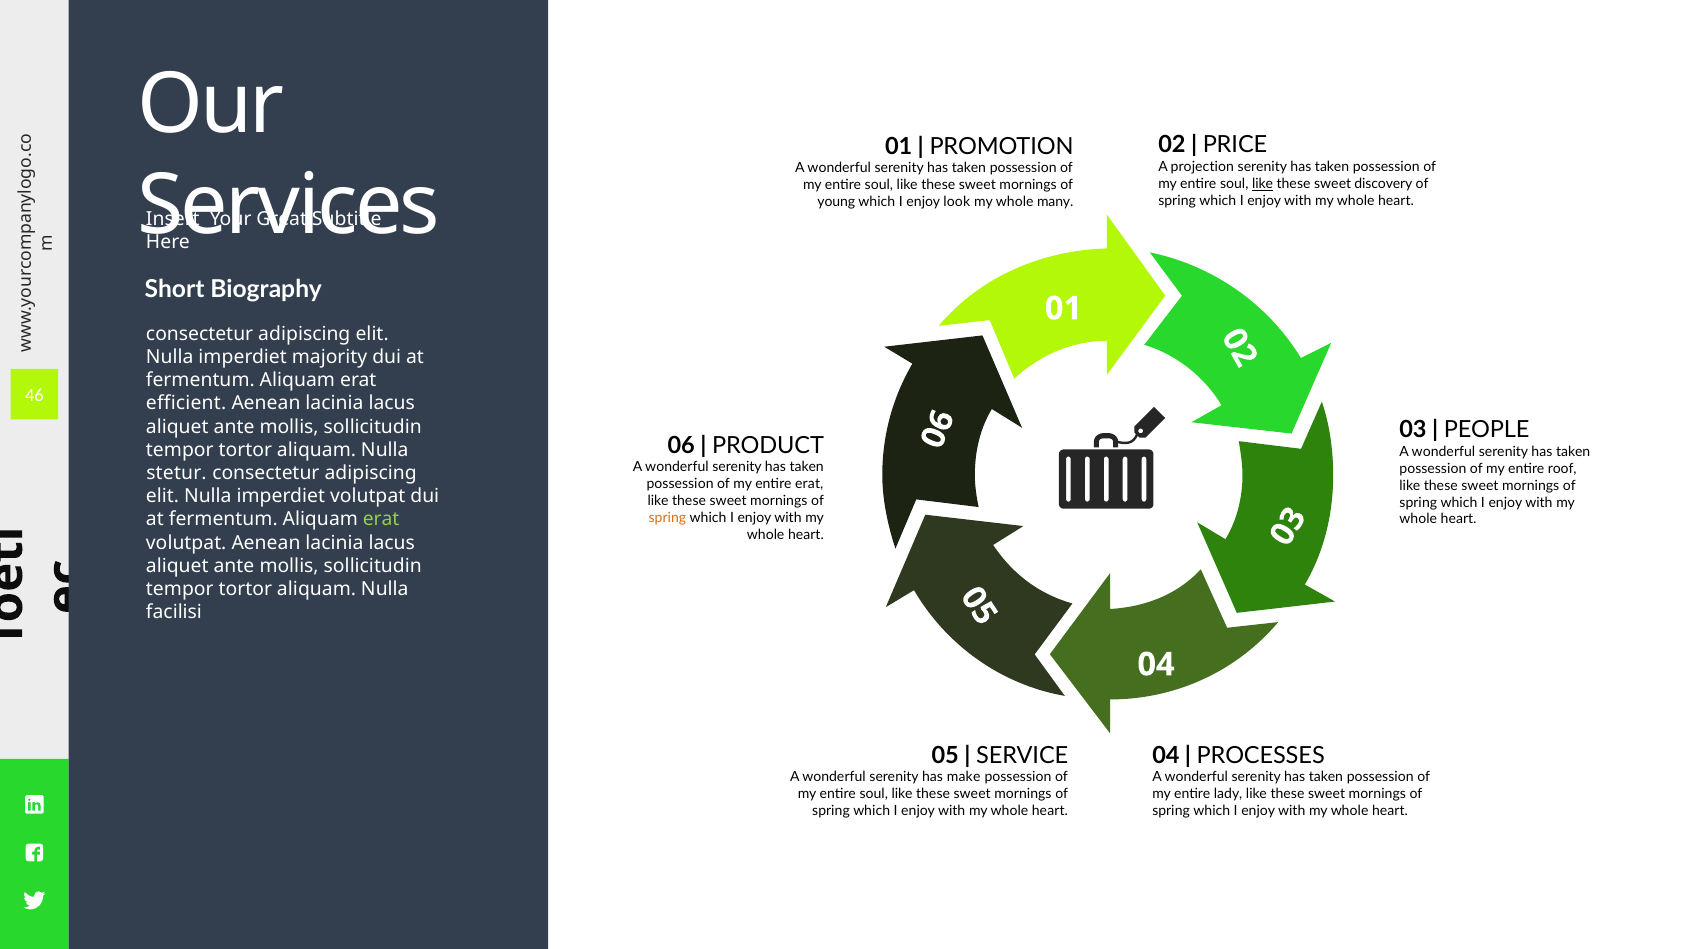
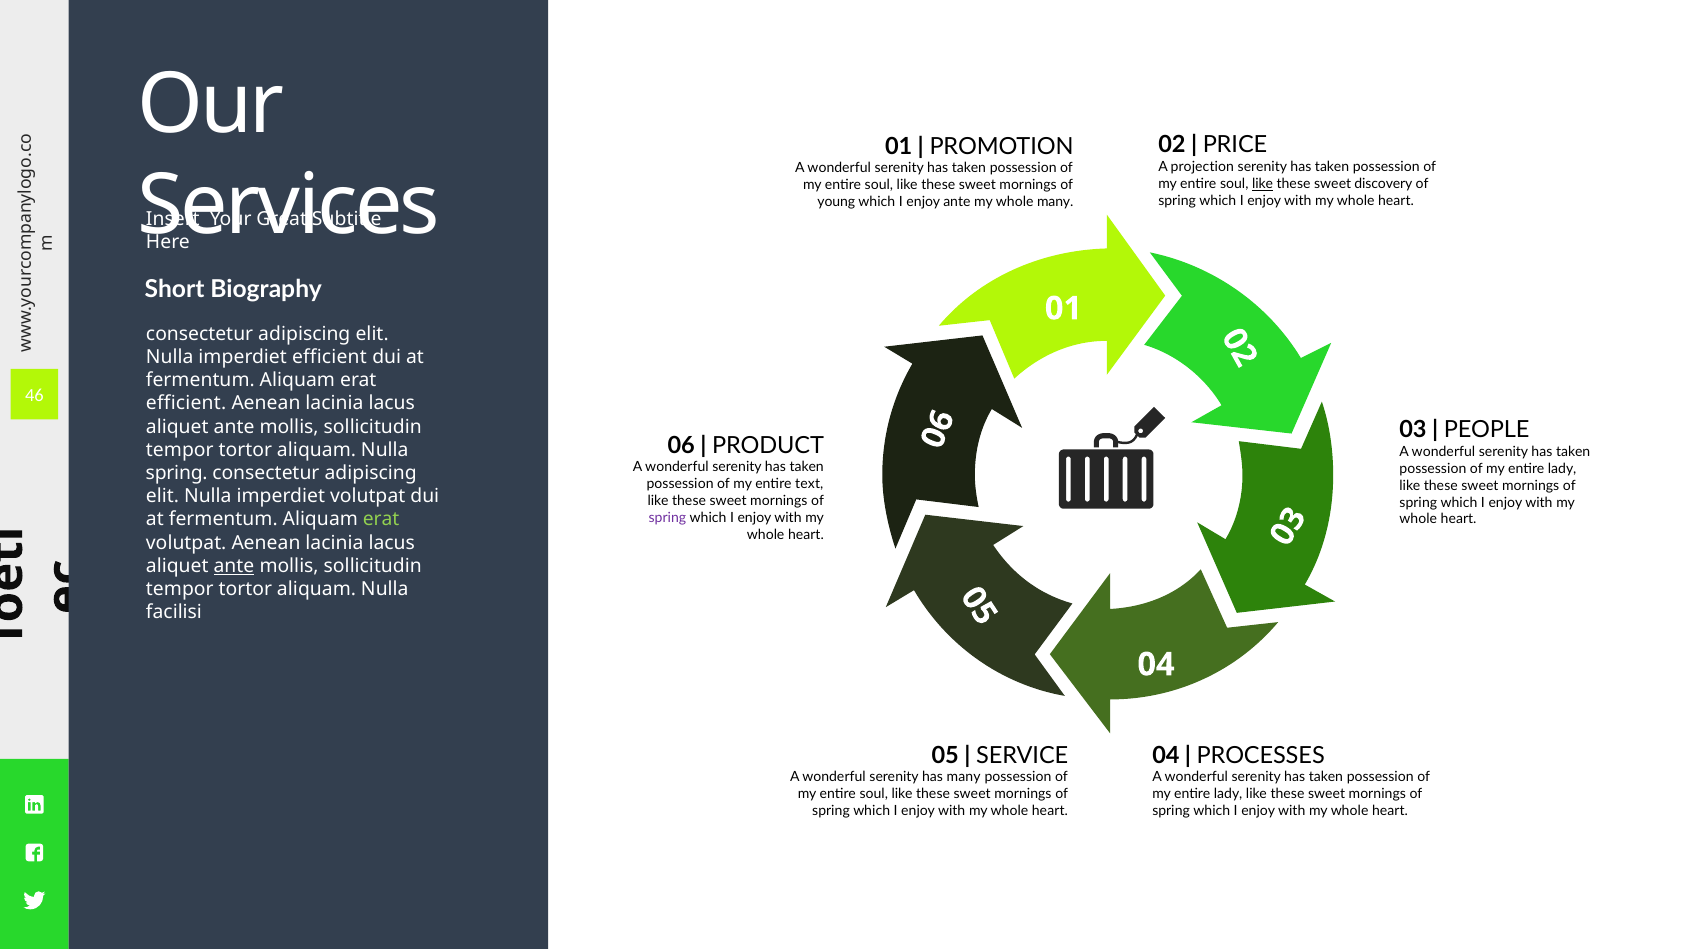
enjoy look: look -> ante (957, 202)
imperdiet majority: majority -> efficient (329, 357)
roof: roof -> lady (1562, 469)
stetur: stetur -> spring (177, 473)
entire erat: erat -> text (809, 484)
spring colour: orange -> purple (667, 518)
ante underline: none -> present (234, 566)
has make: make -> many (964, 777)
